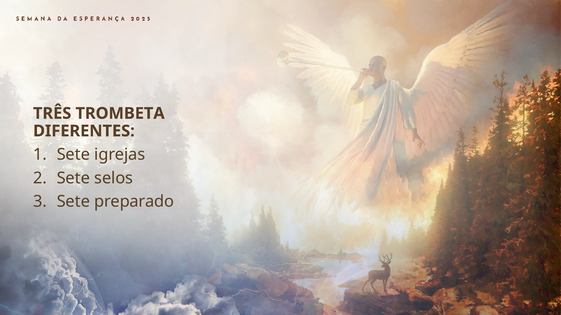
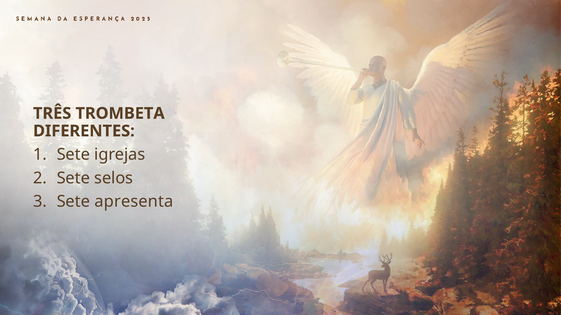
preparado: preparado -> apresenta (134, 202)
